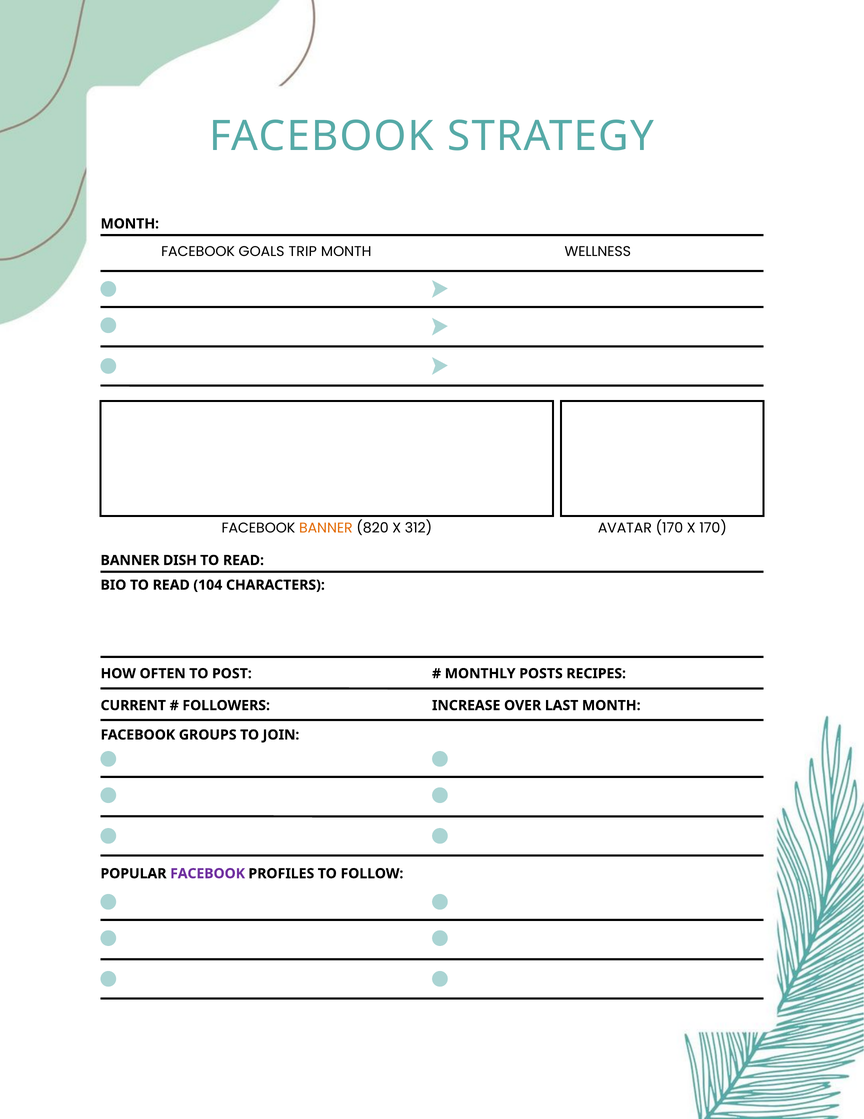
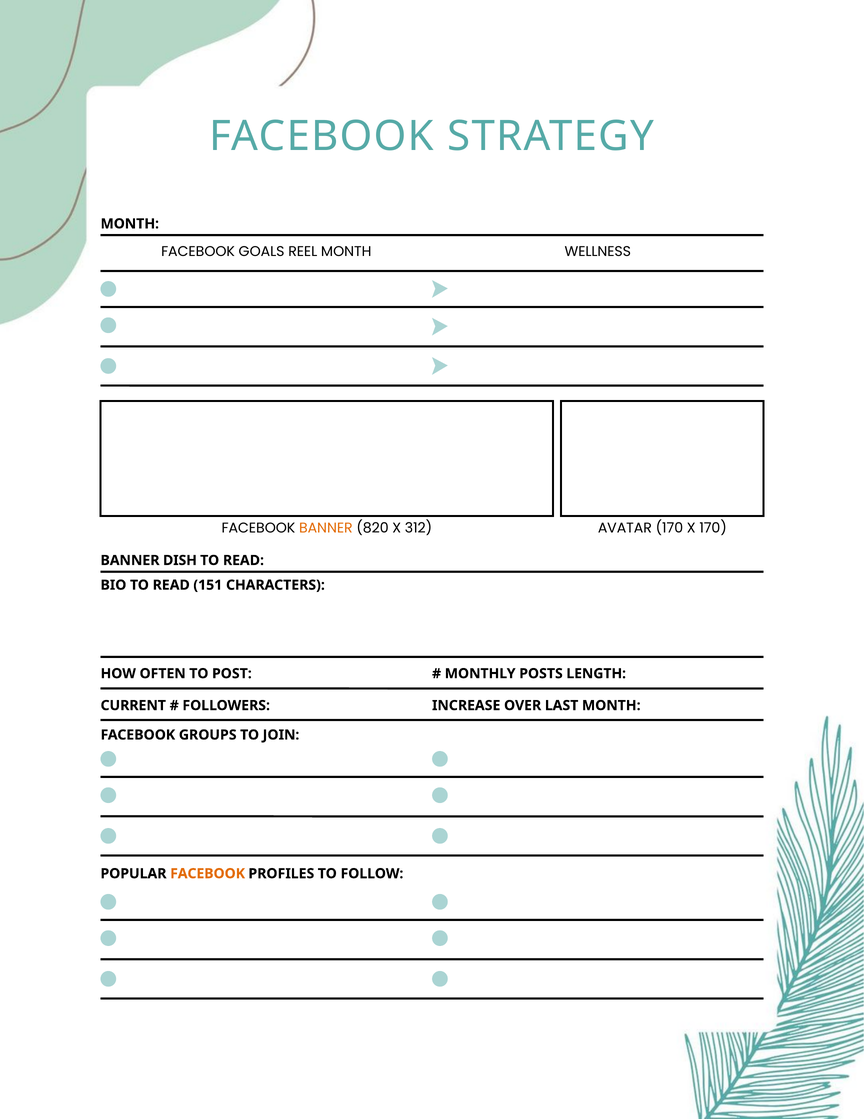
TRIP: TRIP -> REEL (303, 251)
104: 104 -> 151 (208, 585)
RECIPES: RECIPES -> LENGTH (596, 673)
FACEBOOK colour: purple -> orange (208, 873)
